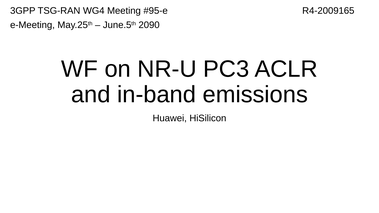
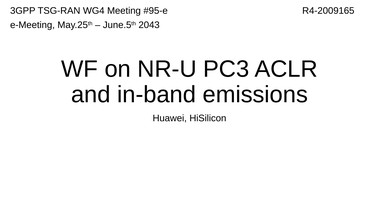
2090: 2090 -> 2043 (149, 25)
